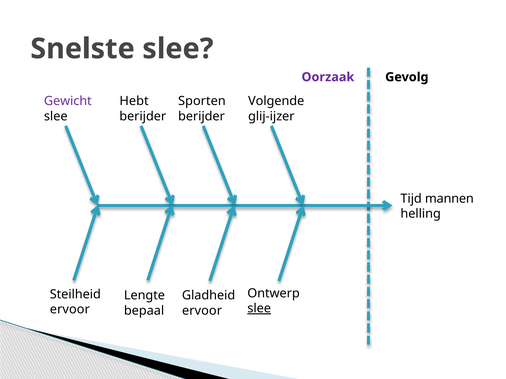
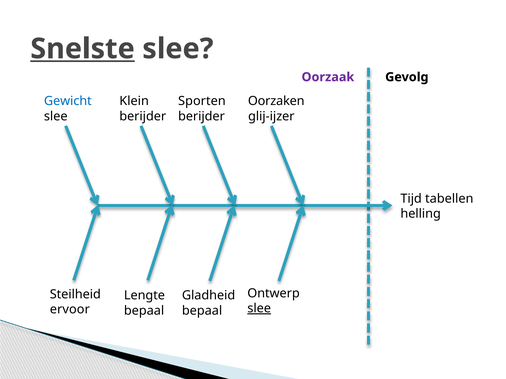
Snelste underline: none -> present (83, 49)
Gewicht colour: purple -> blue (68, 101)
Hebt: Hebt -> Klein (134, 101)
Volgende: Volgende -> Oorzaken (276, 101)
mannen: mannen -> tabellen (449, 199)
ervoor: ervoor -> bepaal (202, 311)
